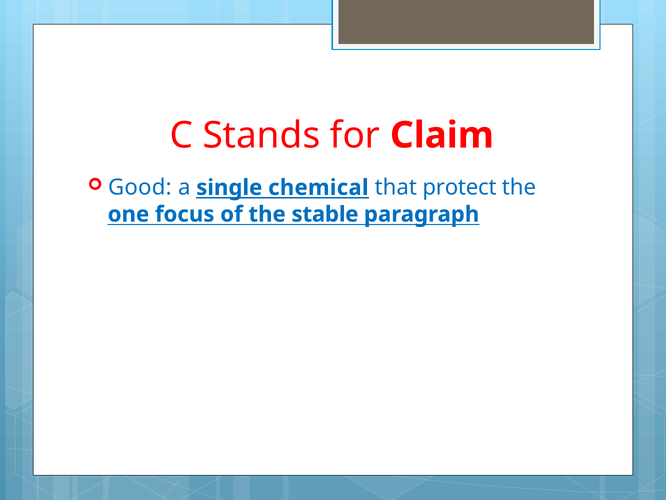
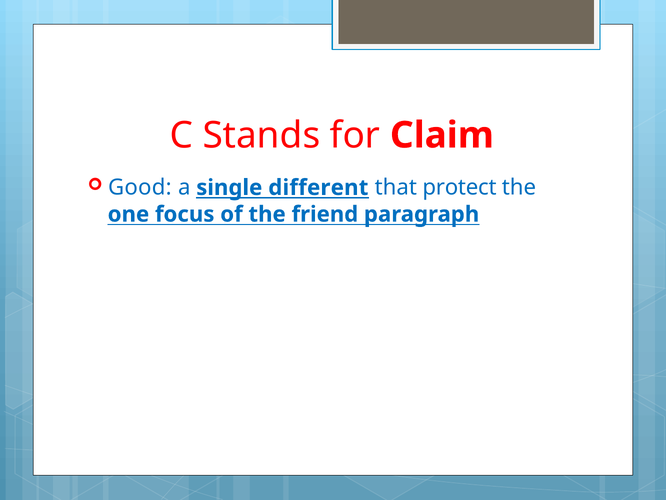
chemical: chemical -> different (318, 187)
stable: stable -> friend (325, 214)
